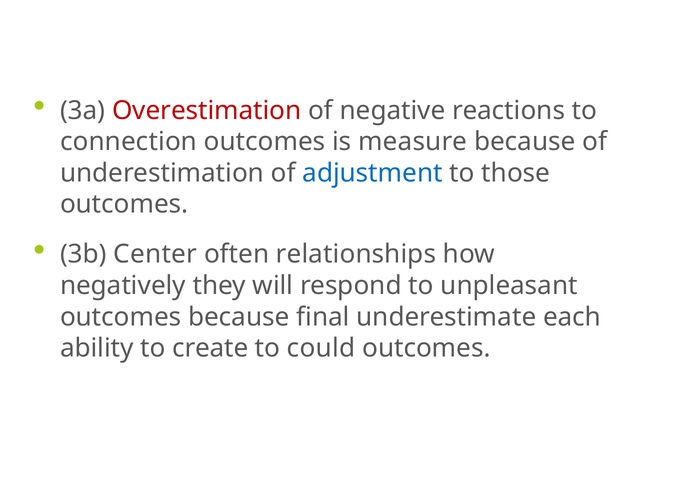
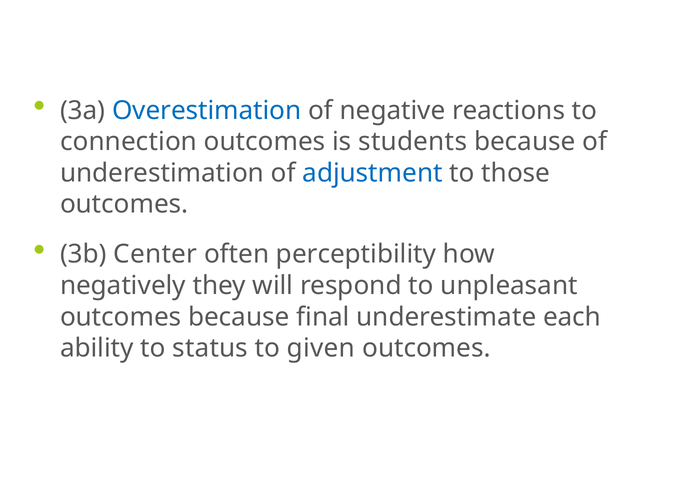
Overestimation colour: red -> blue (207, 111)
measure: measure -> students (413, 142)
relationships: relationships -> perceptibility (356, 255)
create: create -> status (210, 349)
could: could -> given (321, 349)
